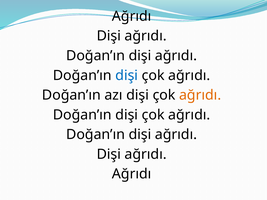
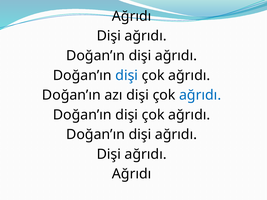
ağrıdı colour: orange -> blue (200, 95)
